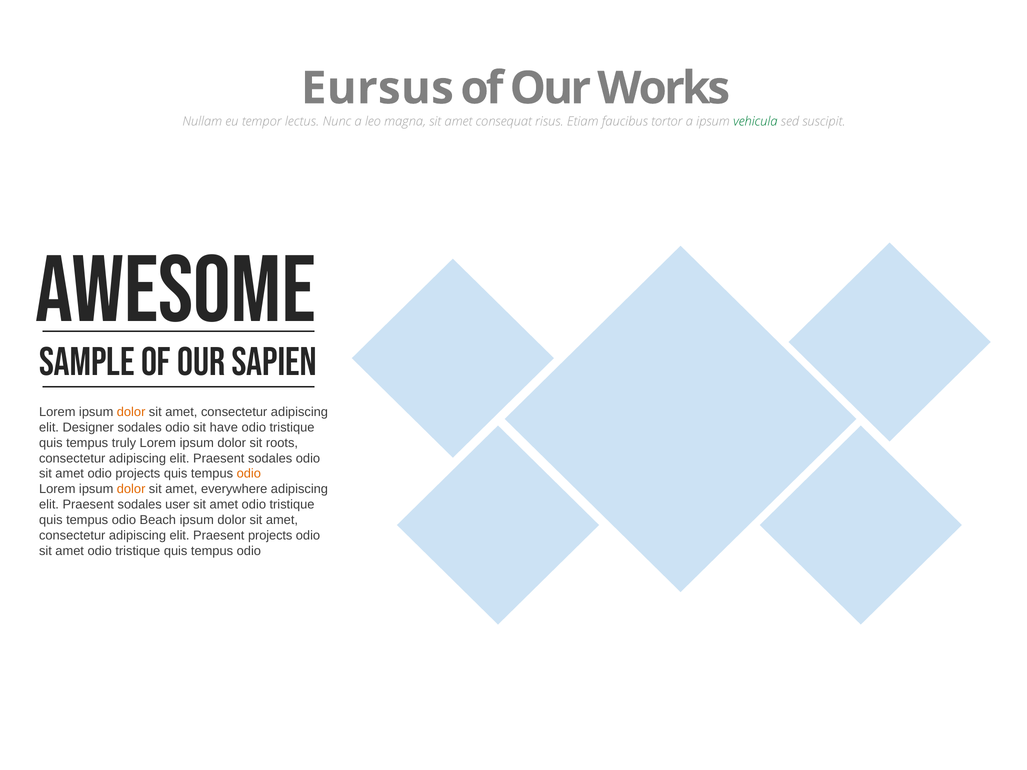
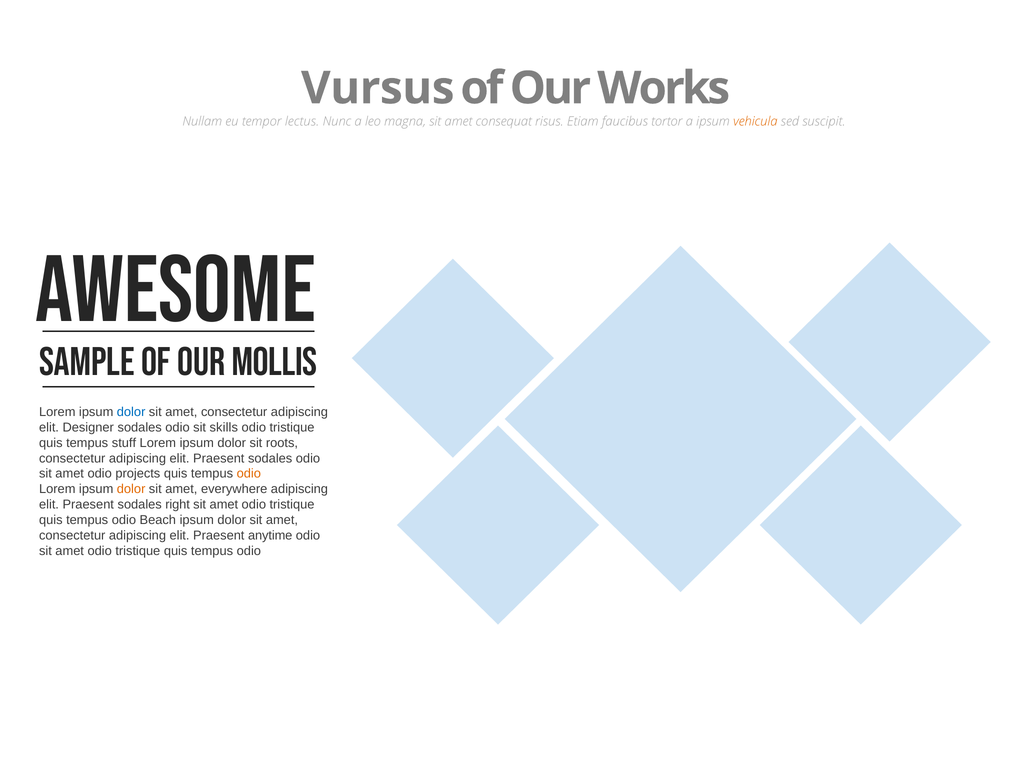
Eursus: Eursus -> Vursus (378, 88)
vehicula colour: green -> orange (755, 122)
sapien: sapien -> mollis (274, 362)
dolor colour: orange -> blue (131, 412)
have: have -> skills (224, 428)
truly: truly -> stuff (124, 443)
user: user -> right (178, 505)
Praesent projects: projects -> anytime (270, 536)
